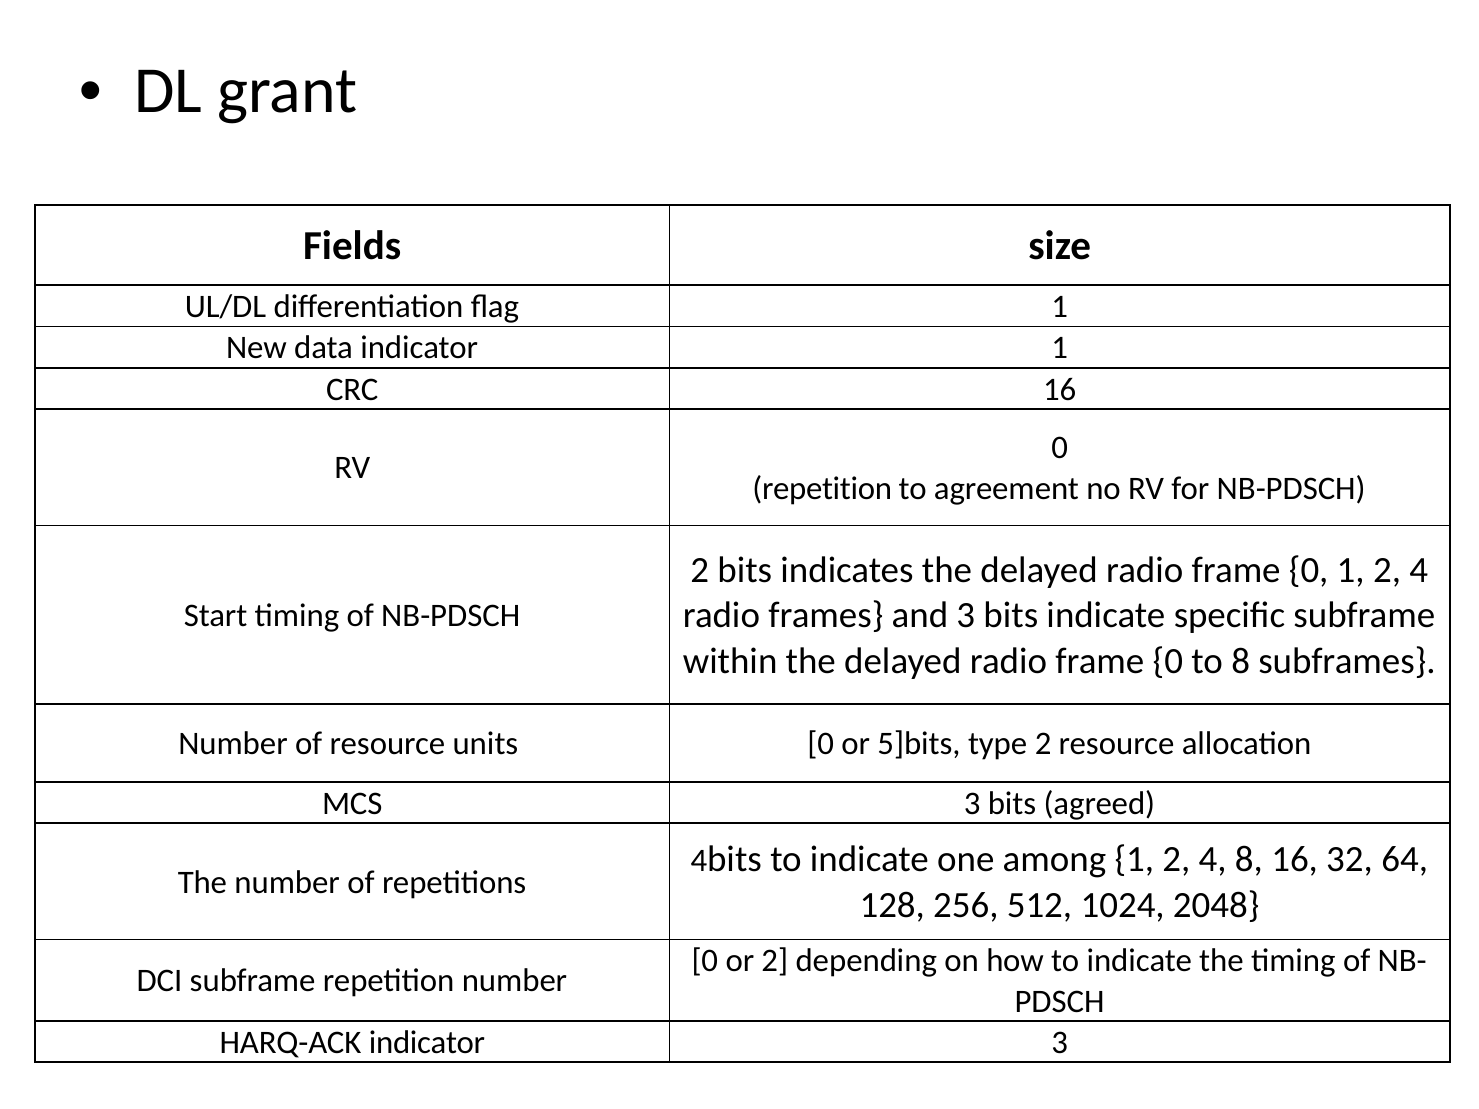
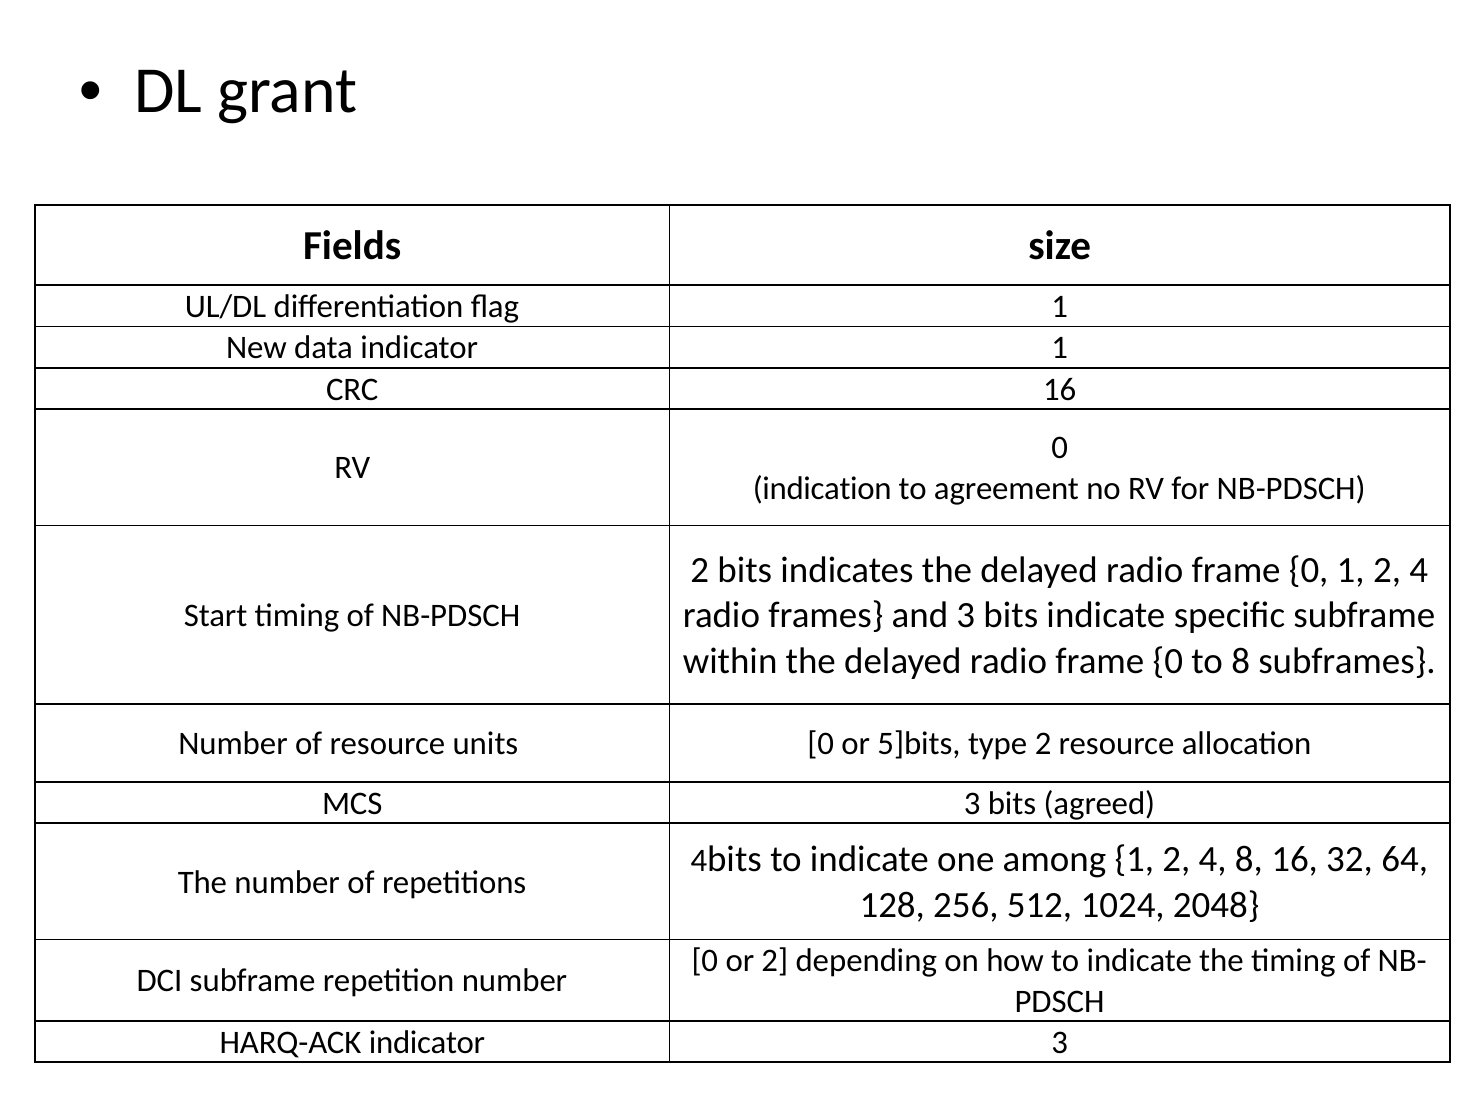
repetition: repetition -> indication (822, 488)
